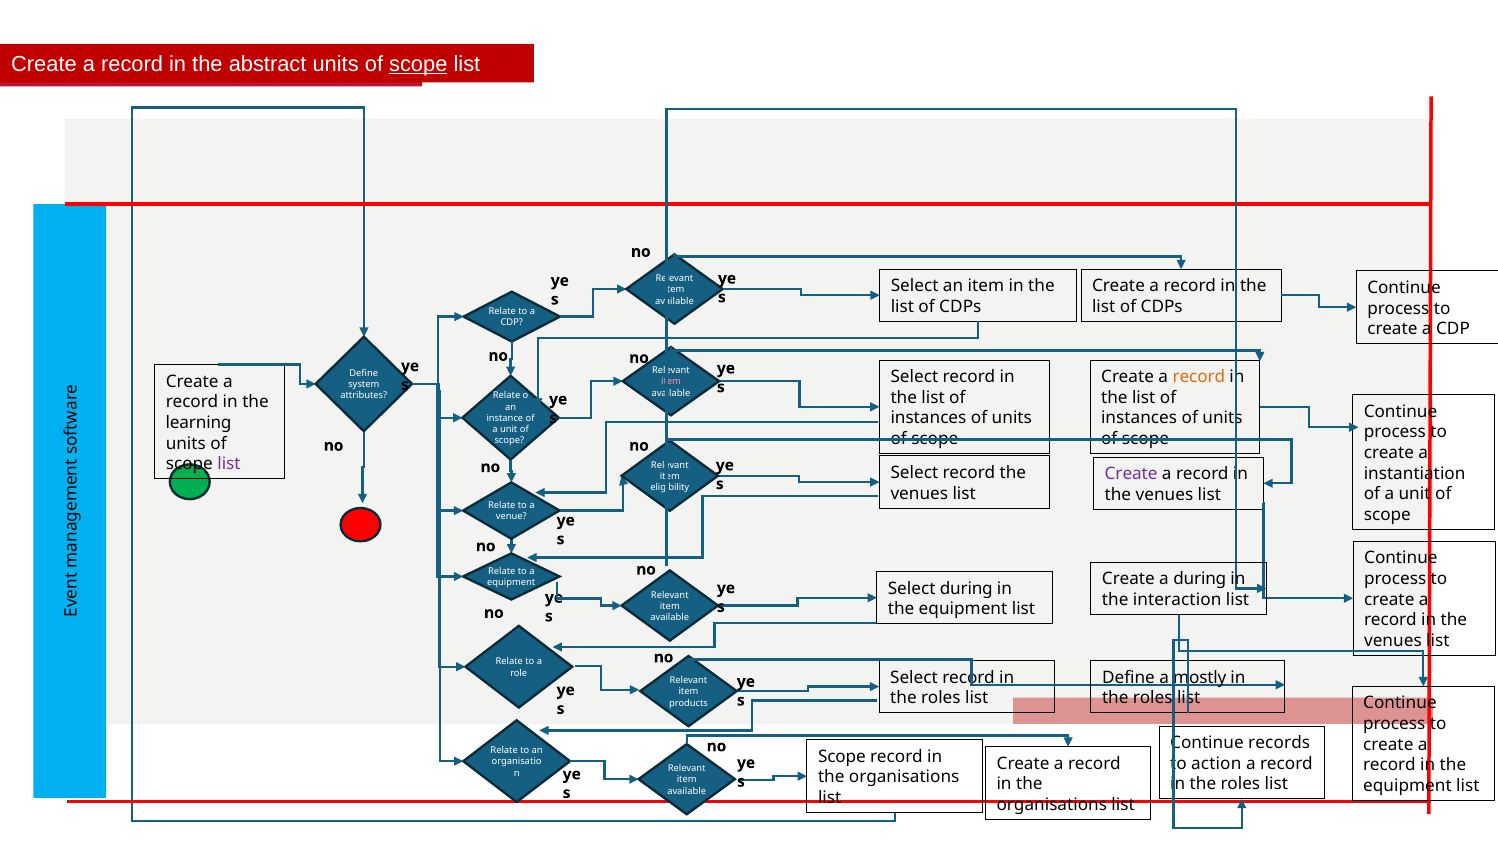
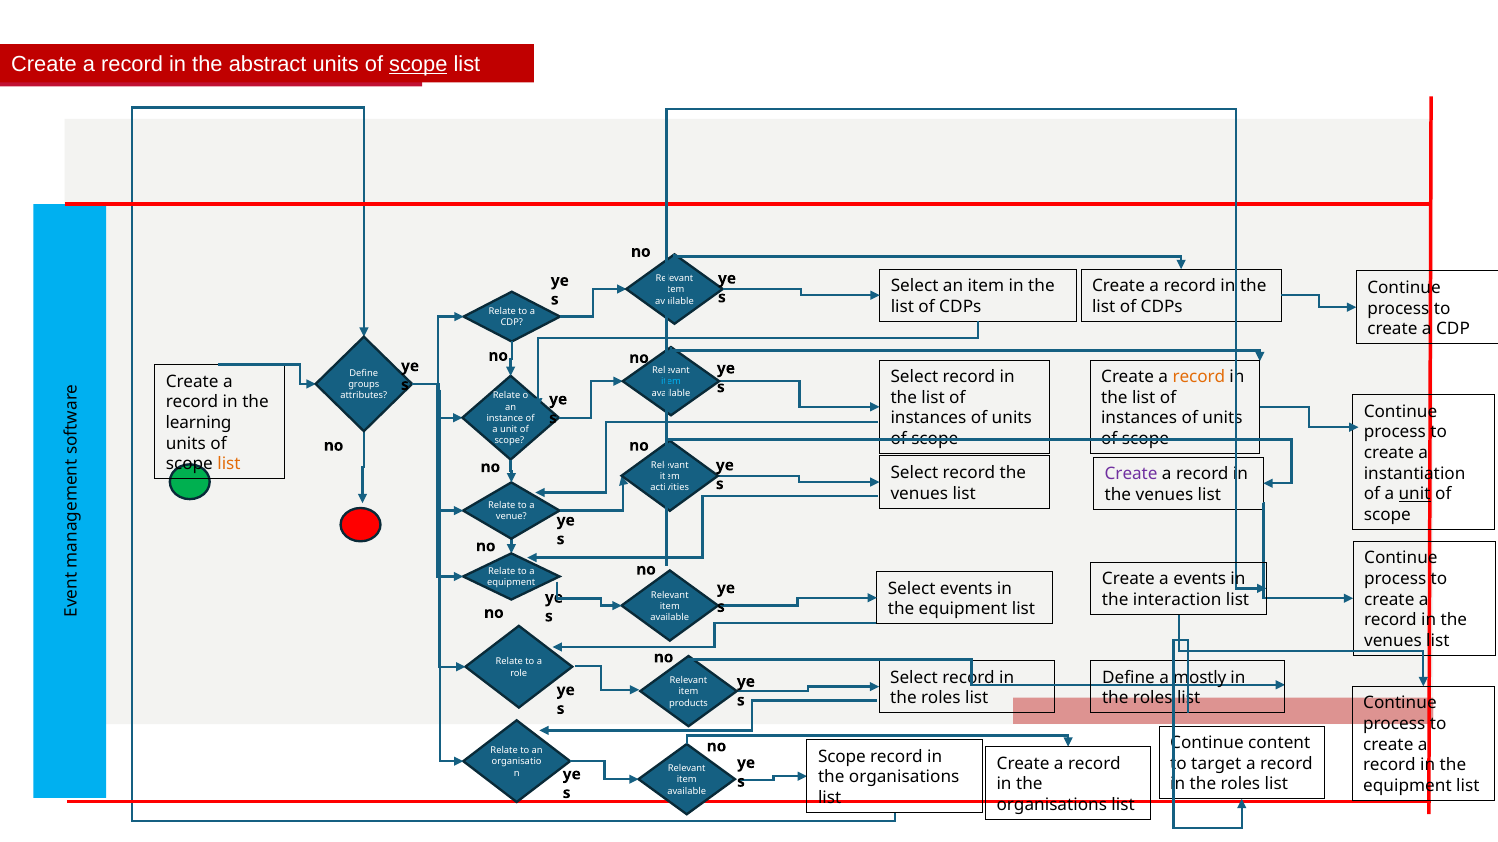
item colour: pink -> light blue (671, 382)
system: system -> groups (364, 385)
list colour: purple -> orange (229, 464)
eligibility: eligibility -> activities (670, 488)
unit underline: none -> present (1415, 494)
a during: during -> events (1200, 580)
Select during: during -> events (966, 589)
records: records -> content (1279, 744)
action: action -> target (1216, 764)
